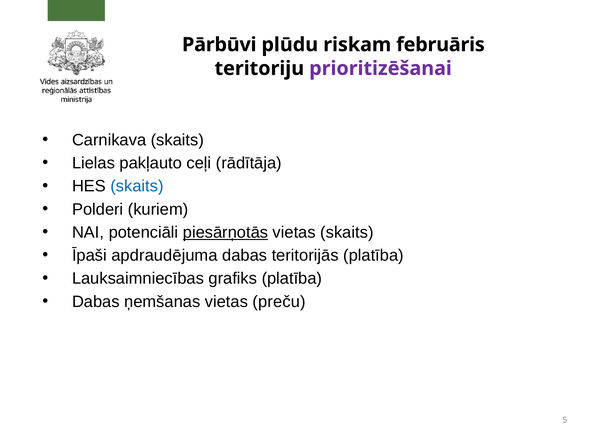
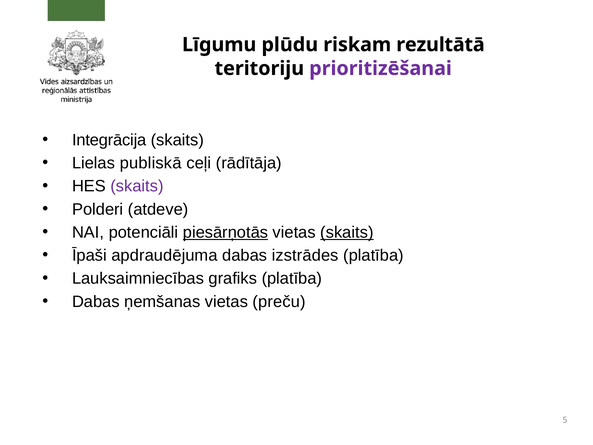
Pārbūvi: Pārbūvi -> Līgumu (219, 45)
februāris: februāris -> rezultātā (440, 45)
Carnikava: Carnikava -> Integrācija (109, 140)
pakļauto: pakļauto -> publiskā (151, 163)
skaits colour: blue -> purple (137, 186)
kuriem: kuriem -> atdeve (158, 209)
skaits underline: none -> present (347, 232)
teritorijās: teritorijās -> izstrādes (305, 255)
